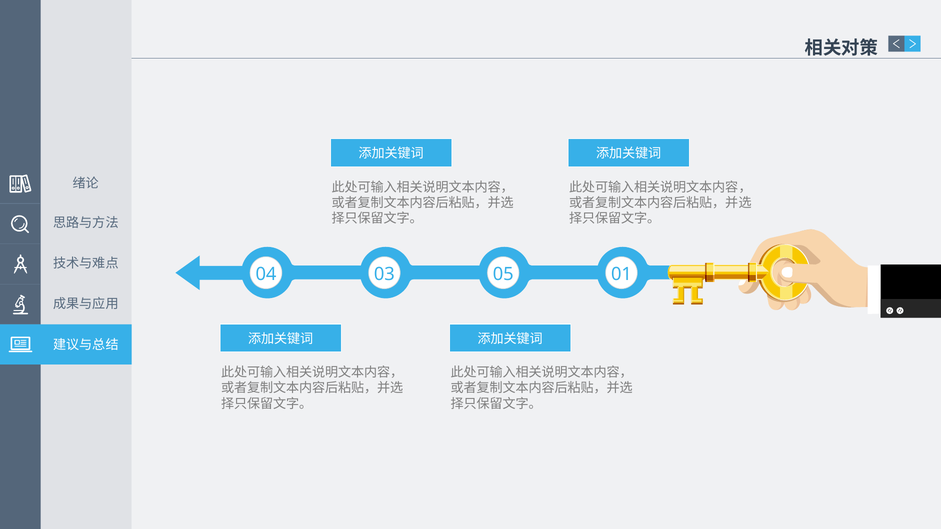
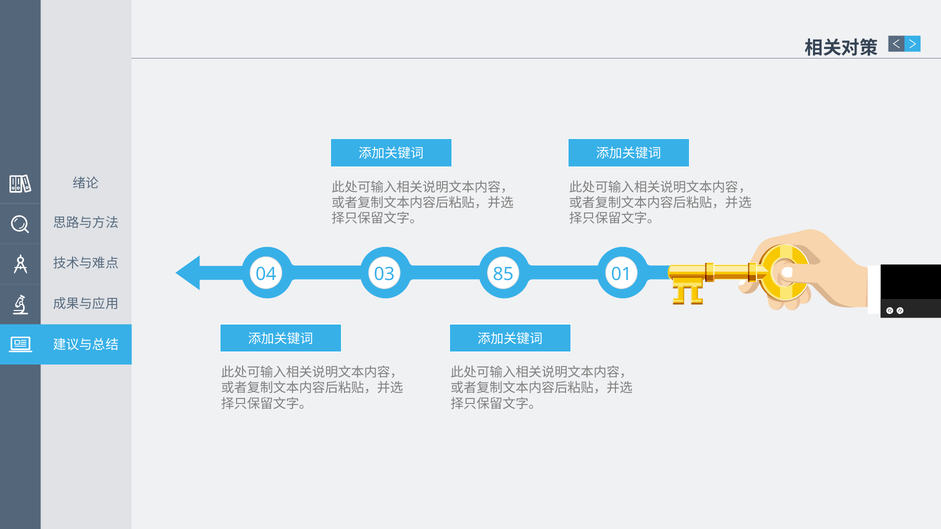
05: 05 -> 85 (503, 274)
